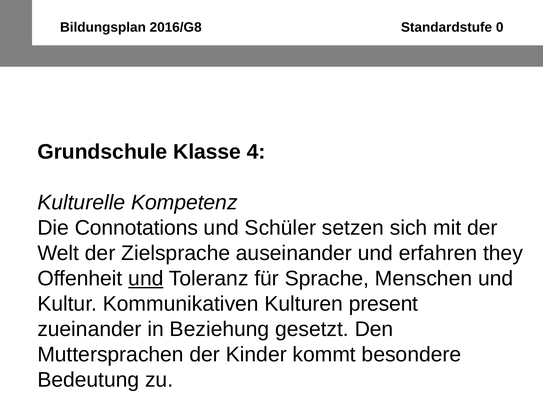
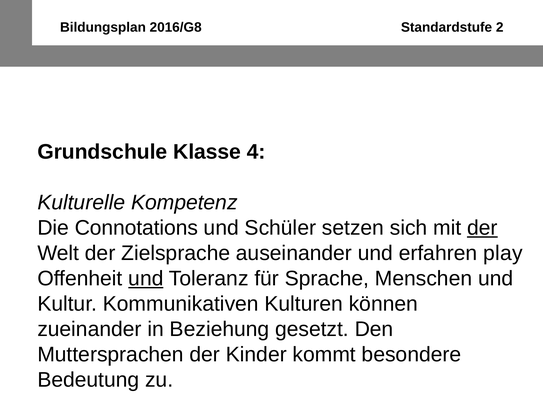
0: 0 -> 2 (500, 27)
der underline: none -> present (482, 228)
they: they -> play (503, 253)
present: present -> können (383, 304)
